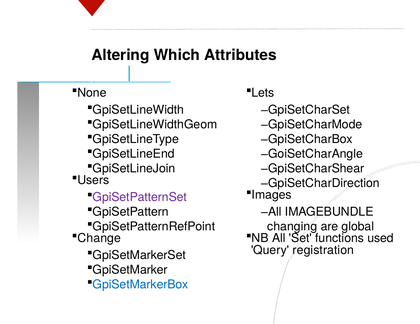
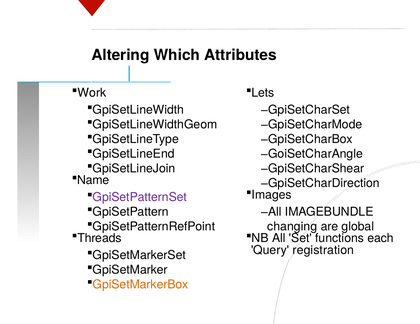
None: None -> Work (92, 93)
Users: Users -> Name (93, 180)
Change: Change -> Threads (99, 238)
used: used -> each (381, 238)
GpiSetMarkerBox colour: blue -> orange (141, 284)
